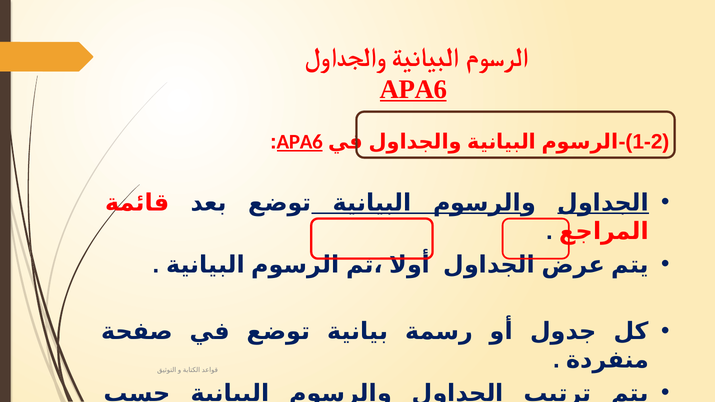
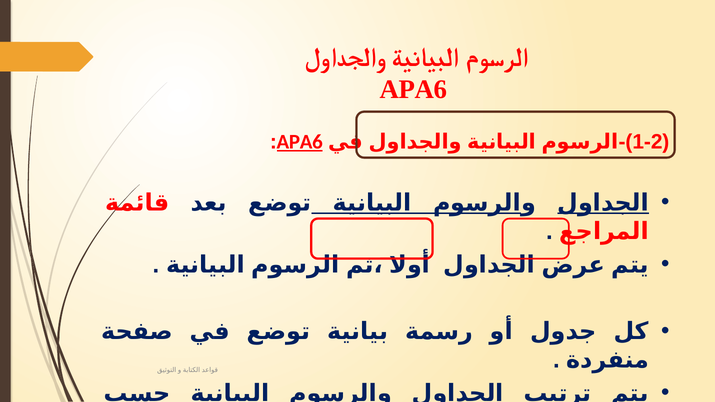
APA6 underline: present -> none (414, 89)
